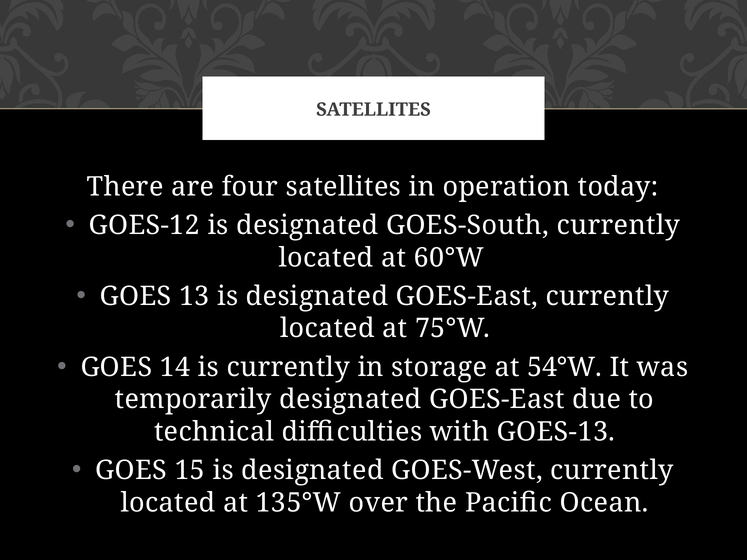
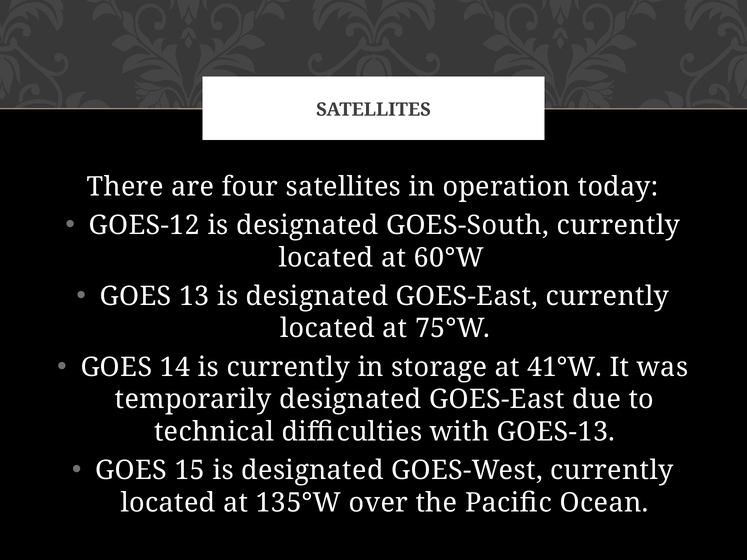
54°W: 54°W -> 41°W (565, 367)
